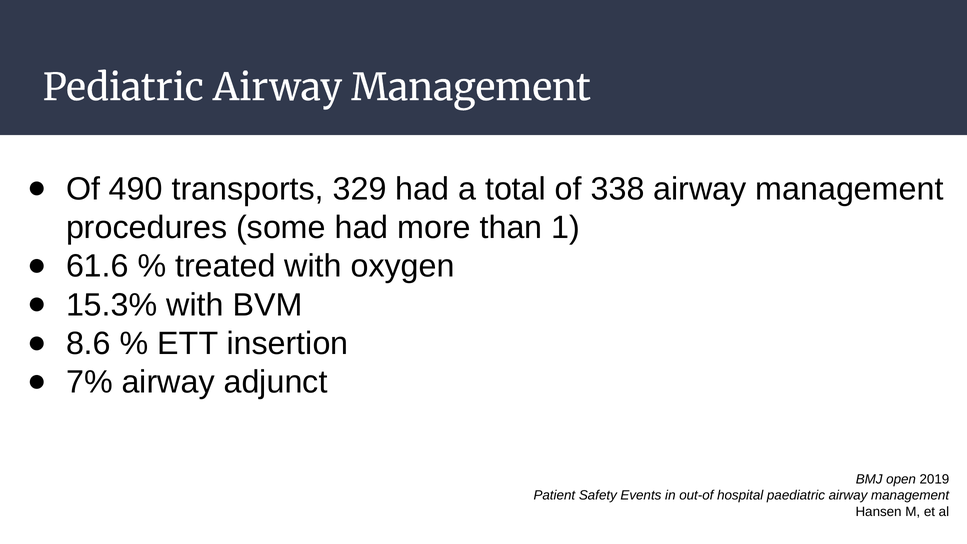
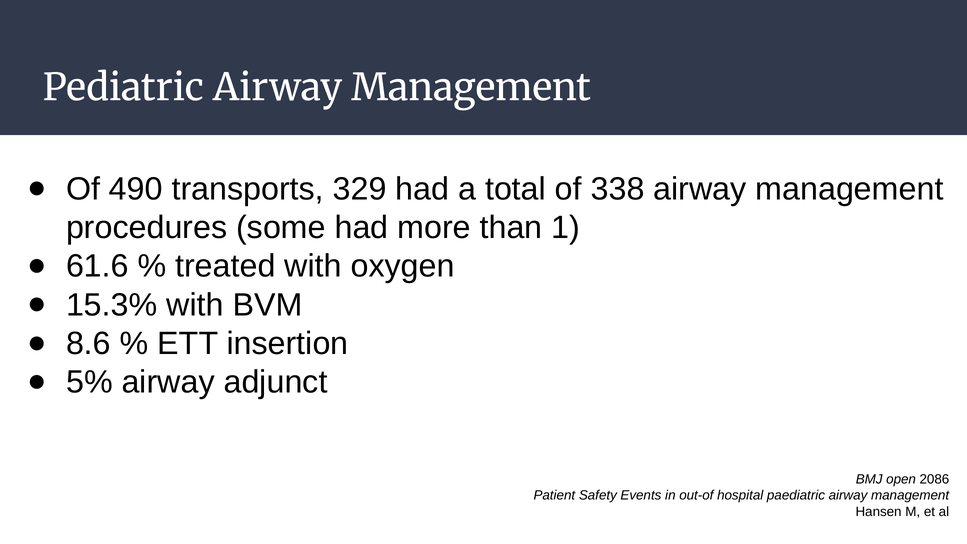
7%: 7% -> 5% (89, 382)
2019: 2019 -> 2086 (934, 479)
